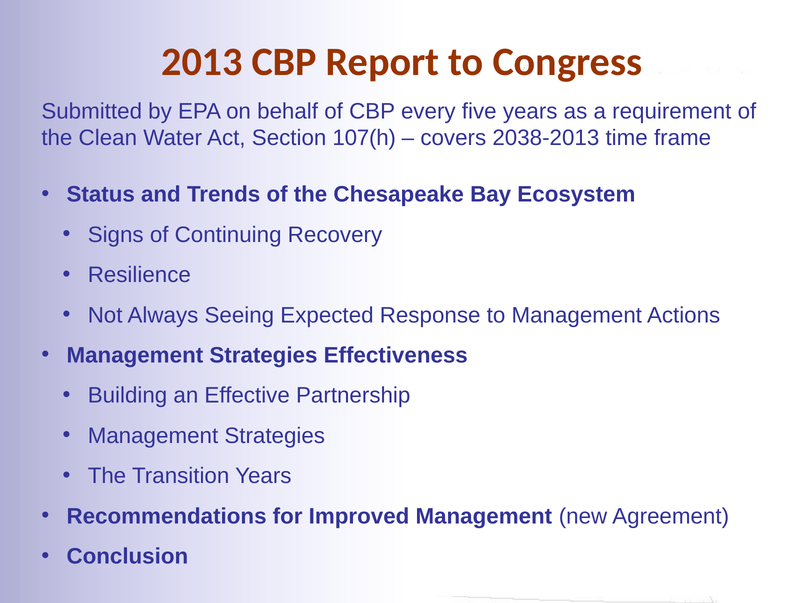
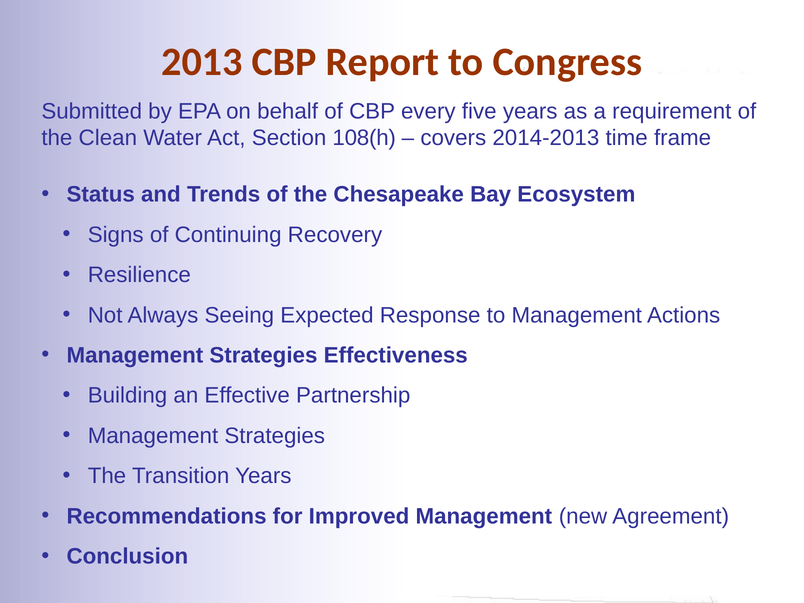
107(h: 107(h -> 108(h (364, 138)
2038-2013: 2038-2013 -> 2014-2013 (546, 138)
